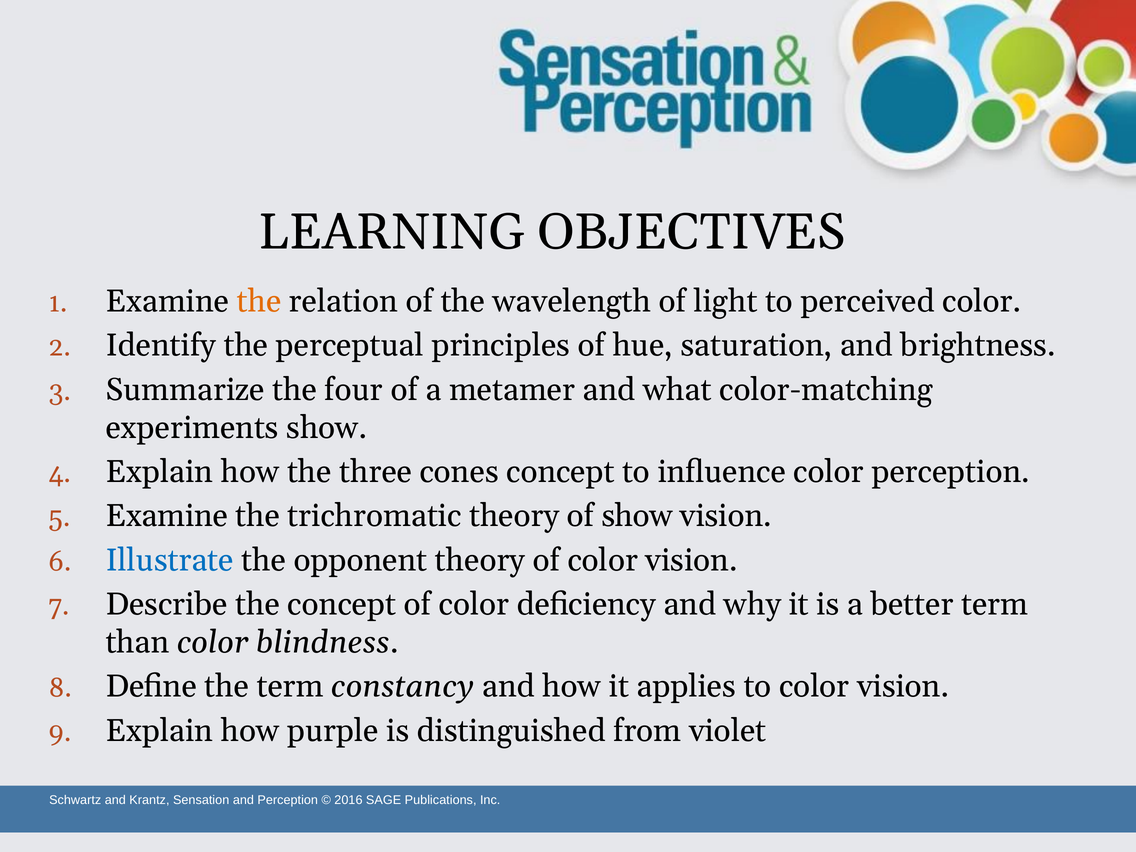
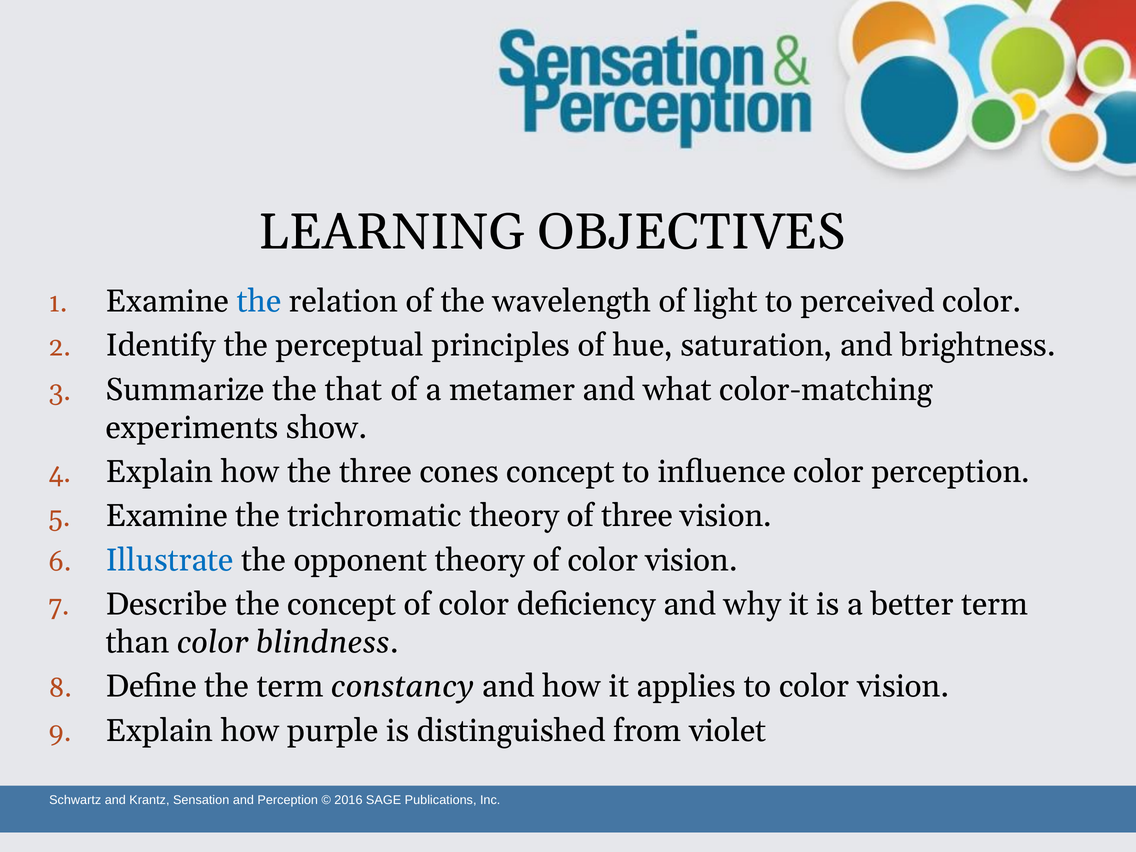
the colour: orange -> blue (259, 301)
four: four -> that (353, 390)
of show: show -> three (637, 516)
